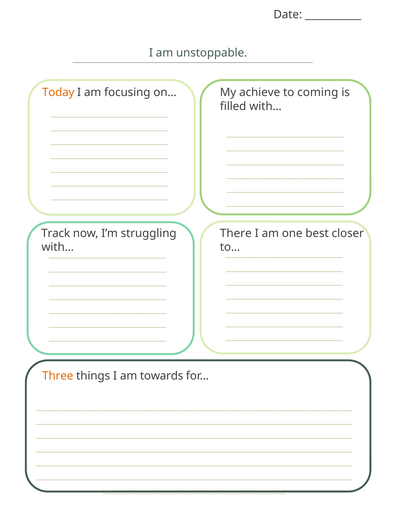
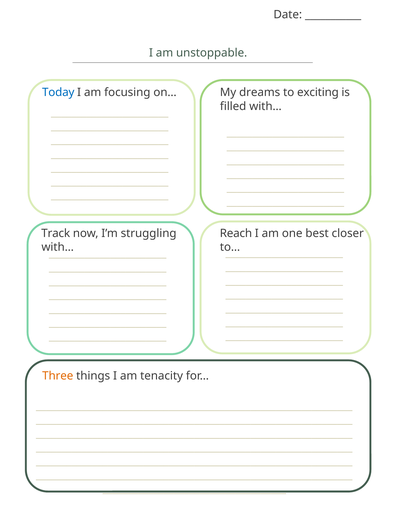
Today colour: orange -> blue (58, 92)
achieve: achieve -> dreams (260, 92)
coming: coming -> exciting (318, 92)
There: There -> Reach (236, 233)
towards: towards -> tenacity (162, 376)
